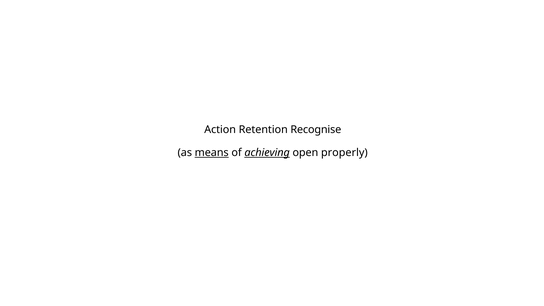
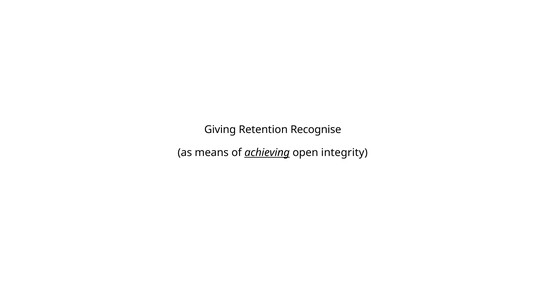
Action: Action -> Giving (220, 129)
means underline: present -> none (212, 153)
properly: properly -> integrity (344, 153)
